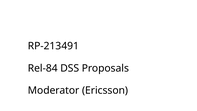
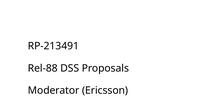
Rel-84: Rel-84 -> Rel-88 (43, 68)
